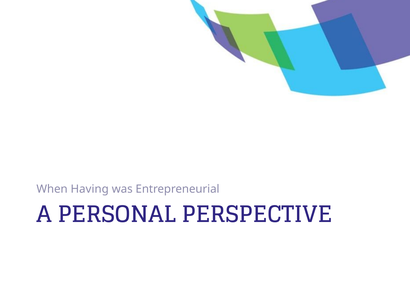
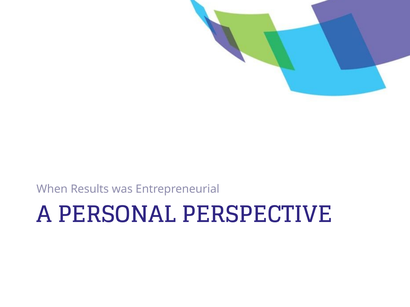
Having: Having -> Results (90, 189)
